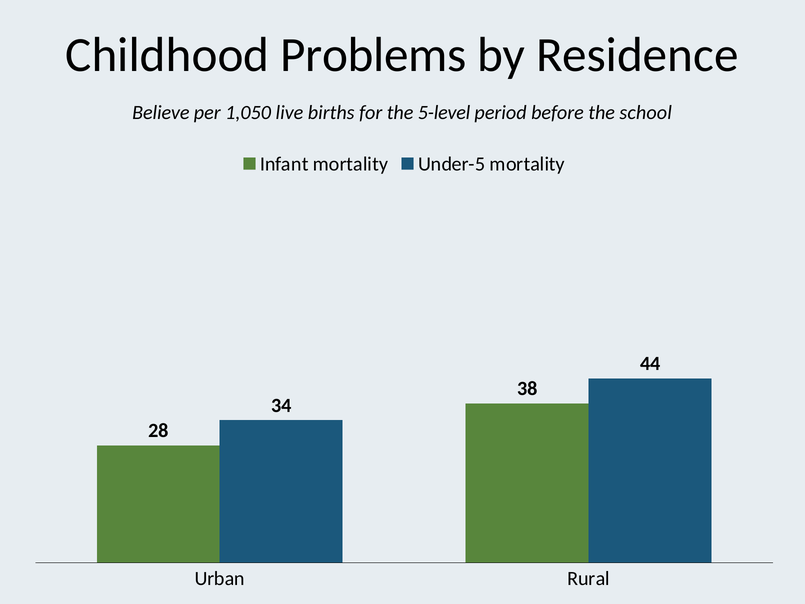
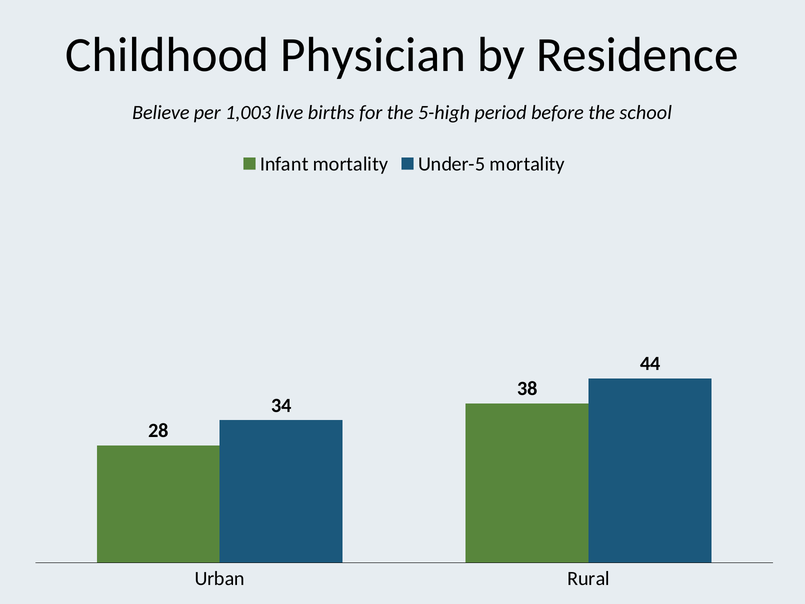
Problems: Problems -> Physician (373, 55)
1,050: 1,050 -> 1,003 (248, 113)
5-level: 5-level -> 5-high (444, 113)
